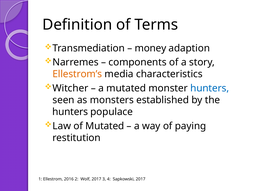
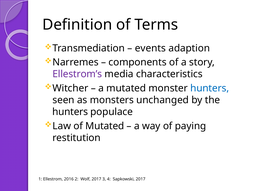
money: money -> events (150, 48)
Ellestrom’s colour: orange -> purple (77, 74)
established: established -> unchanged (163, 100)
